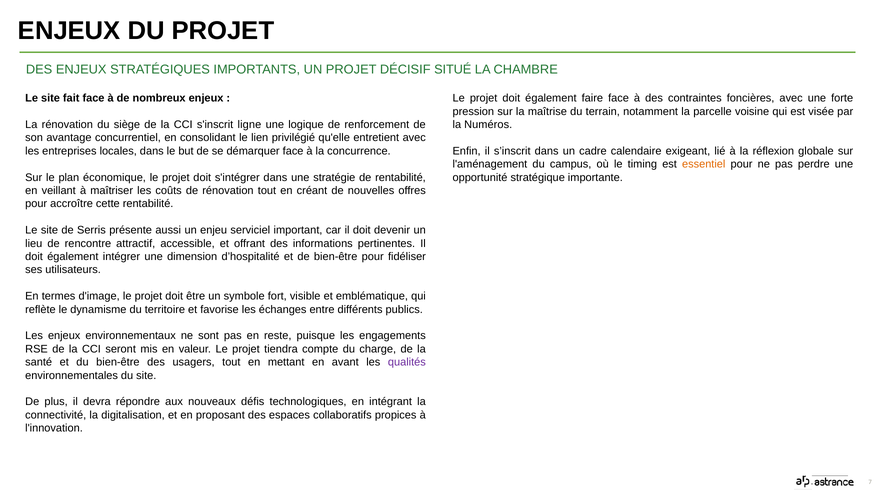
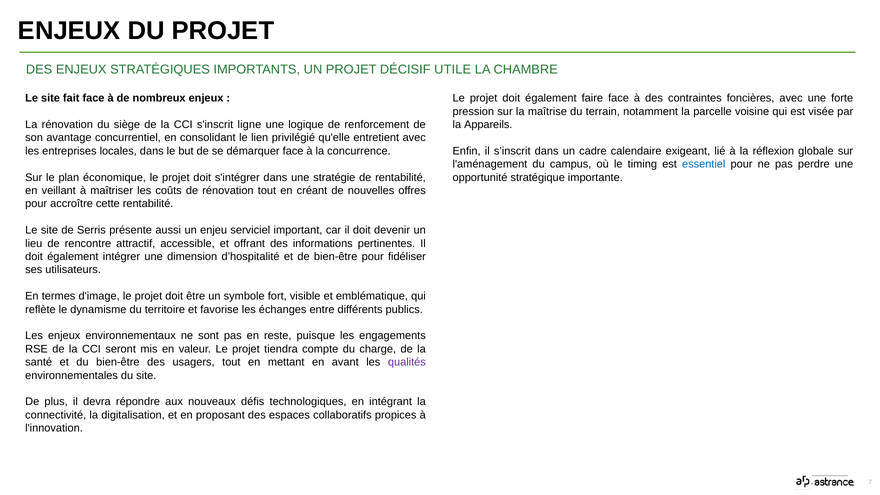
SITUÉ: SITUÉ -> UTILE (453, 70)
Numéros: Numéros -> Appareils (488, 125)
essentiel colour: orange -> blue (704, 164)
